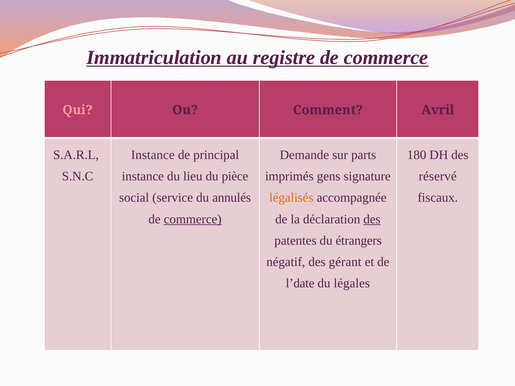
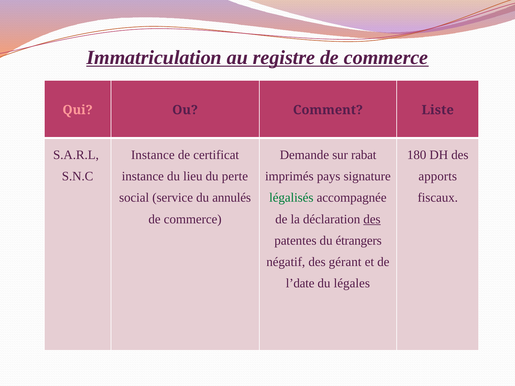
Avril: Avril -> Liste (438, 110)
principal: principal -> certificat (216, 155)
parts: parts -> rabat (364, 155)
pièce: pièce -> perte (235, 177)
gens: gens -> pays (329, 177)
réservé: réservé -> apports (438, 177)
légalisés colour: orange -> green (291, 198)
commerce underline: present -> none (193, 219)
